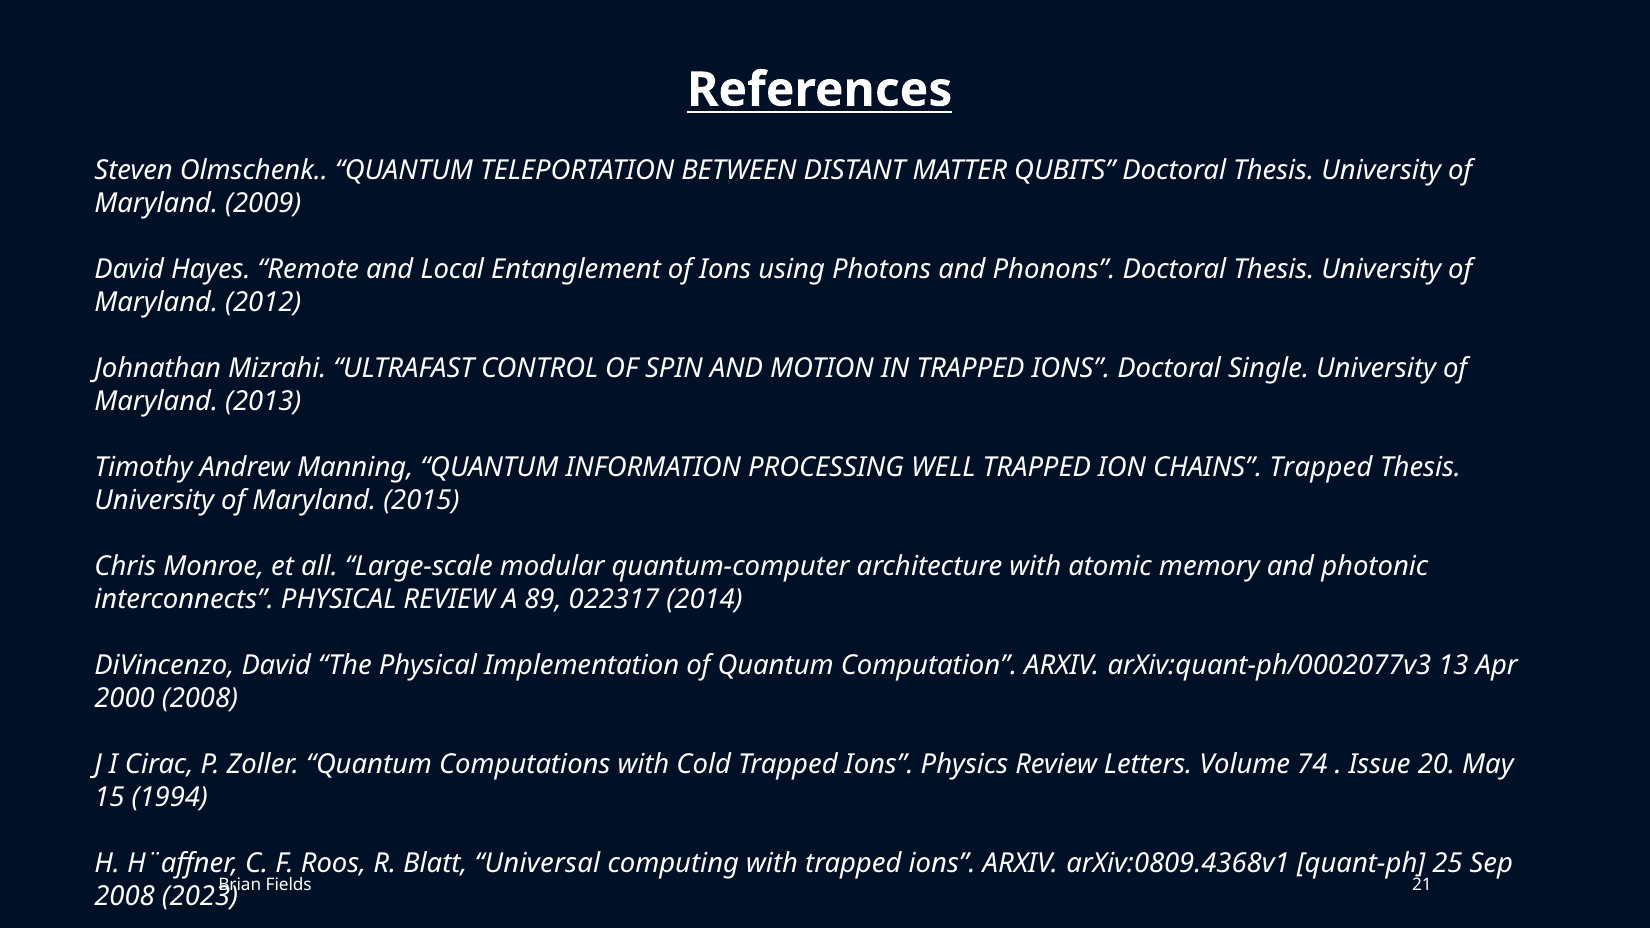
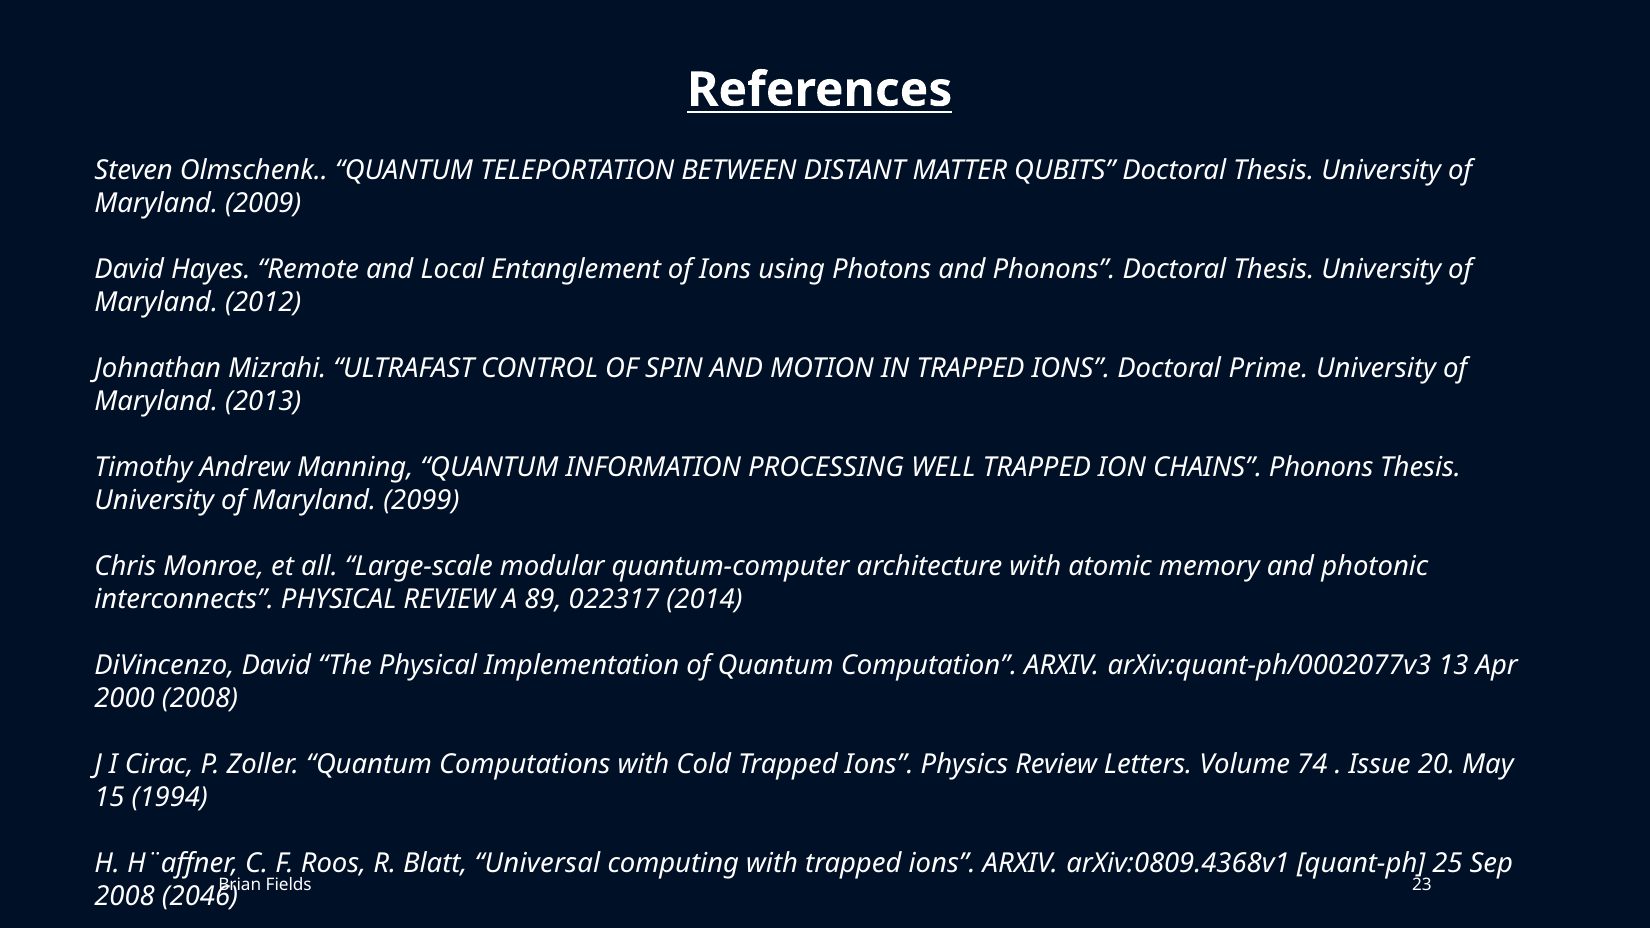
Single: Single -> Prime (1268, 369)
CHAINS Trapped: Trapped -> Phonons (1321, 468)
2015: 2015 -> 2099 (421, 501)
21: 21 -> 23 (1422, 885)
2023: 2023 -> 2046 (200, 897)
